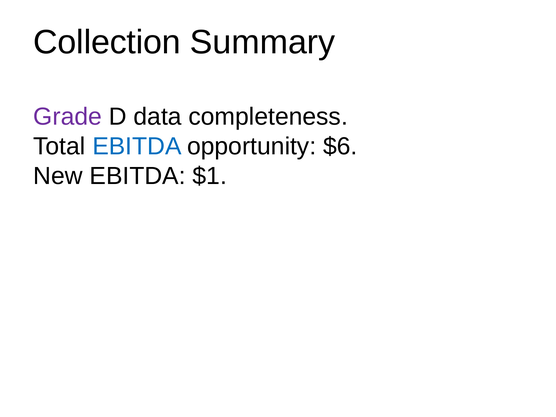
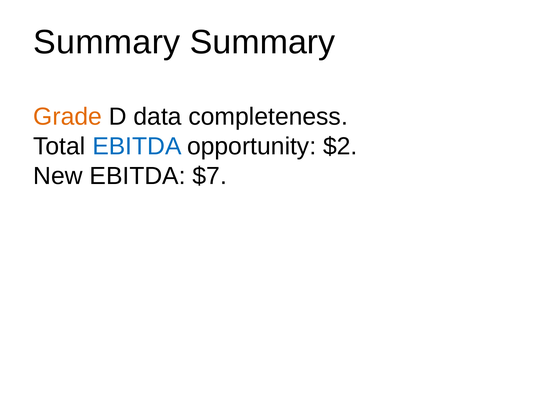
Collection: Collection -> Summary (107, 42)
Grade colour: purple -> orange (68, 117)
$6: $6 -> $2 (340, 146)
$1: $1 -> $7 (210, 176)
